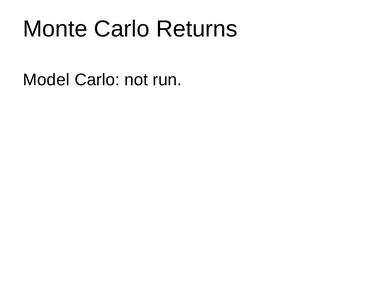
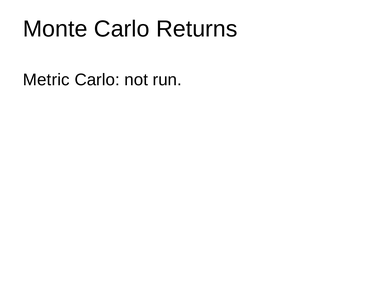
Model: Model -> Metric (46, 80)
